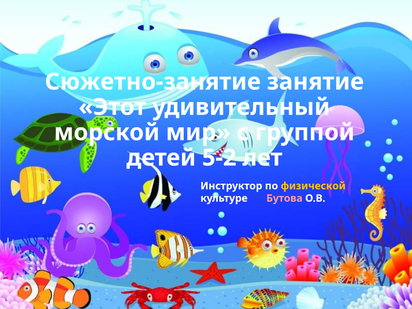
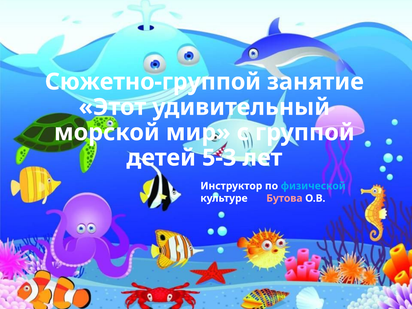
Сюжетно-занятие: Сюжетно-занятие -> Сюжетно-группой (153, 82)
5-2: 5-2 -> 5-3 (219, 158)
физической colour: yellow -> light blue (313, 186)
